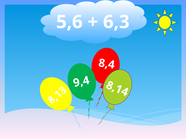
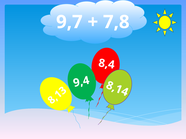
5,6: 5,6 -> 9,7 (69, 22)
6,3: 6,3 -> 7,8 (116, 22)
